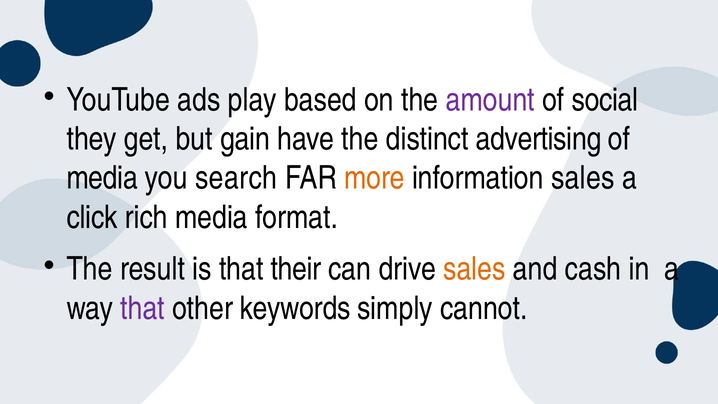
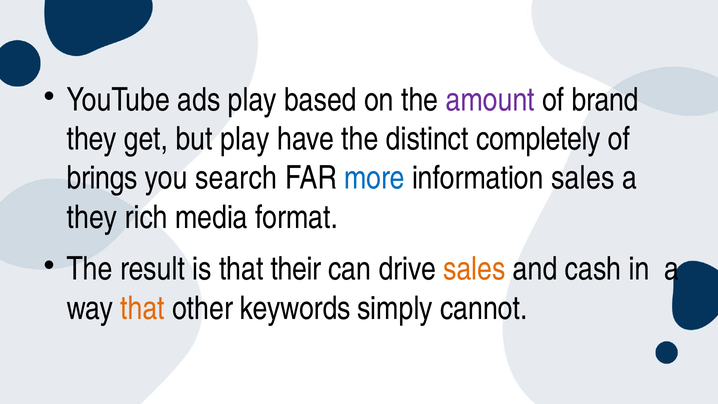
social: social -> brand (605, 100)
but gain: gain -> play (245, 139)
advertising: advertising -> completely (538, 139)
media: media -> brings (102, 178)
more colour: orange -> blue (374, 178)
click: click -> they (92, 217)
that colour: purple -> orange (143, 308)
